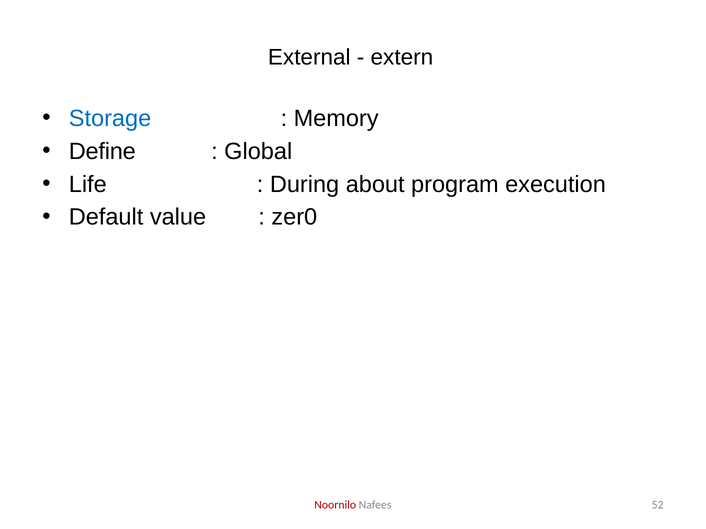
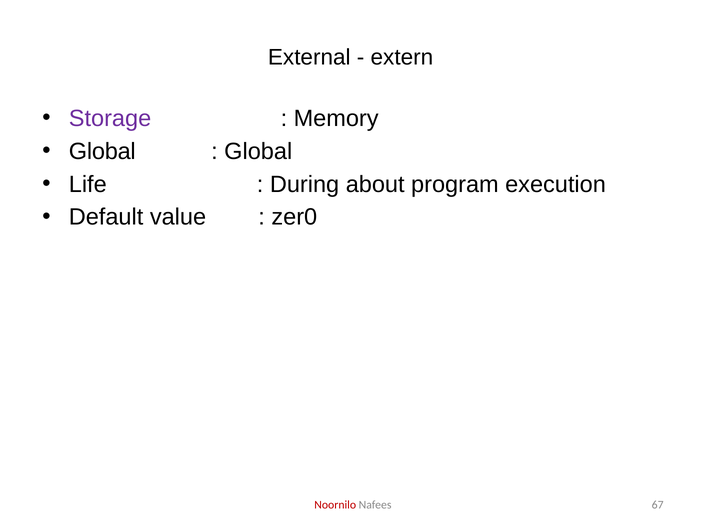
Storage colour: blue -> purple (110, 119)
Define: Define -> Global (102, 152)
52: 52 -> 67 (658, 506)
